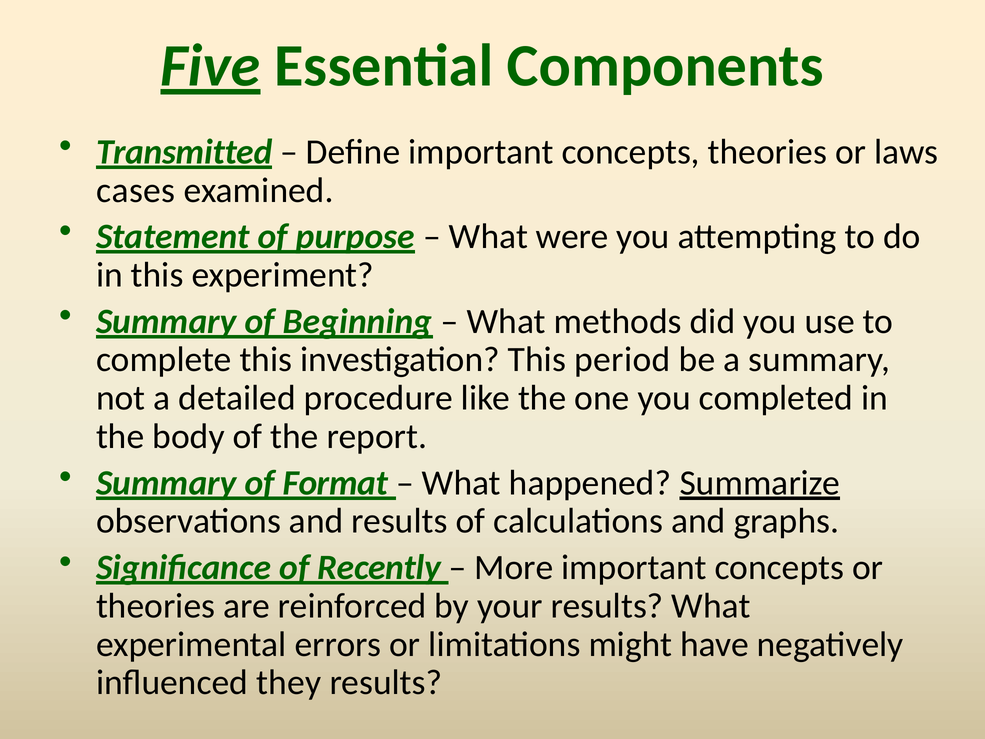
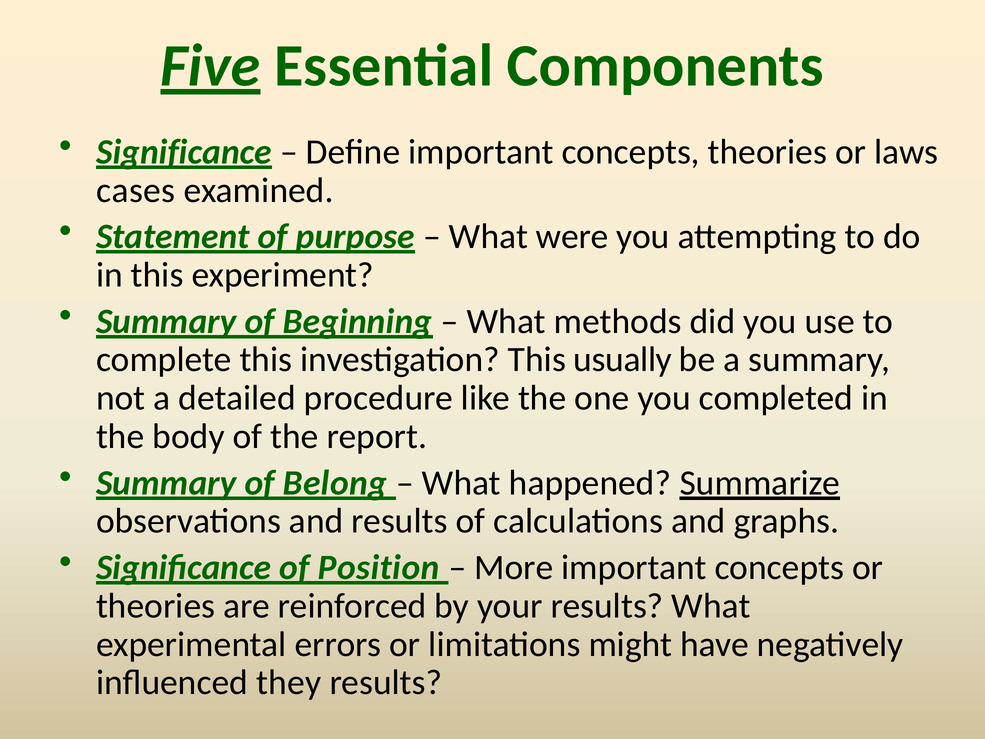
Transmitted: Transmitted -> Significance (184, 152)
period: period -> usually (623, 360)
Format: Format -> Belong (335, 483)
Recently: Recently -> Position (379, 567)
